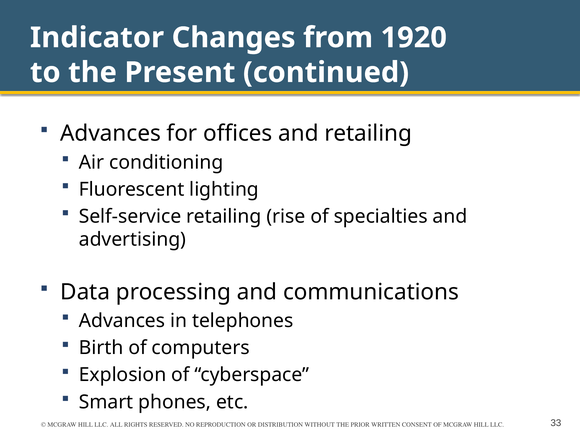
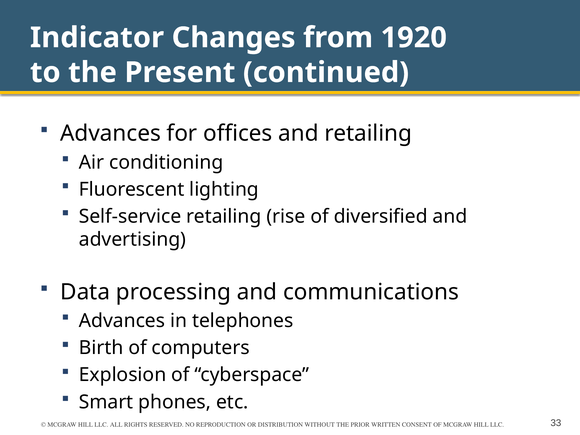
specialties: specialties -> diversified (381, 216)
